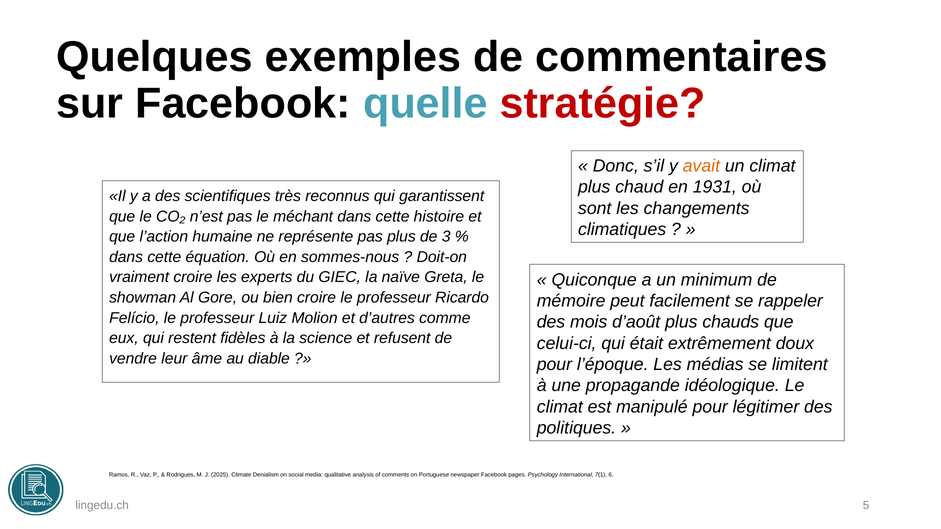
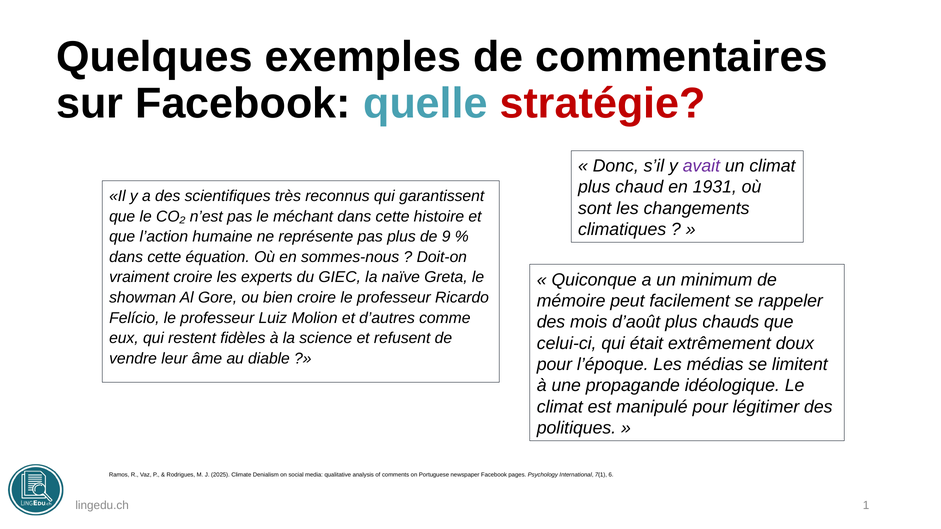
avait colour: orange -> purple (701, 166)
3: 3 -> 9 (446, 237)
5: 5 -> 1 (866, 505)
